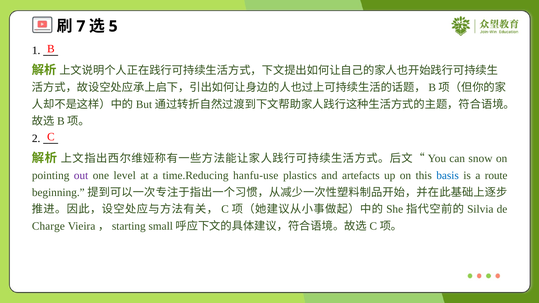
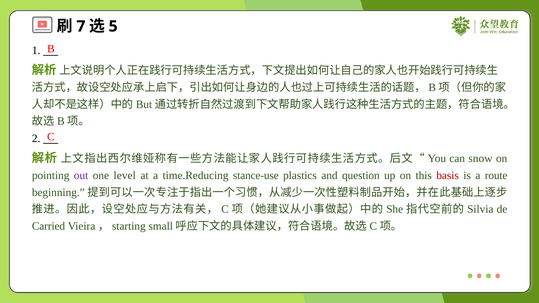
hanfu-use: hanfu-use -> stance-use (256, 176)
artefacts: artefacts -> question (361, 176)
basis colour: blue -> red (448, 176)
Charge: Charge -> Carried (48, 226)
